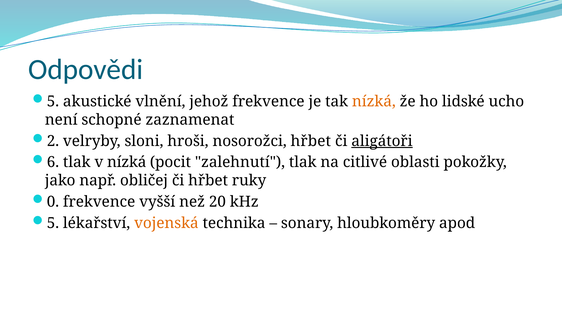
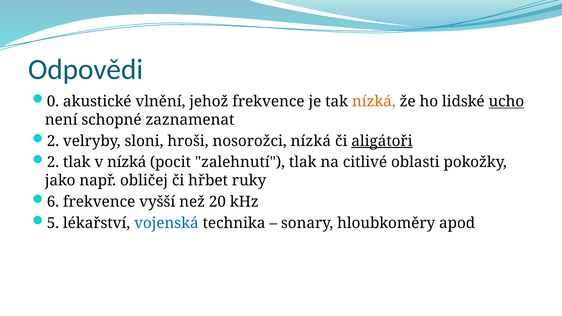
5: 5 -> 0 (53, 101)
ucho underline: none -> present (506, 101)
nosorožci hřbet: hřbet -> nízká (311, 141)
6: 6 -> 2 (53, 162)
0: 0 -> 6 (53, 202)
vojenská colour: orange -> blue (166, 223)
